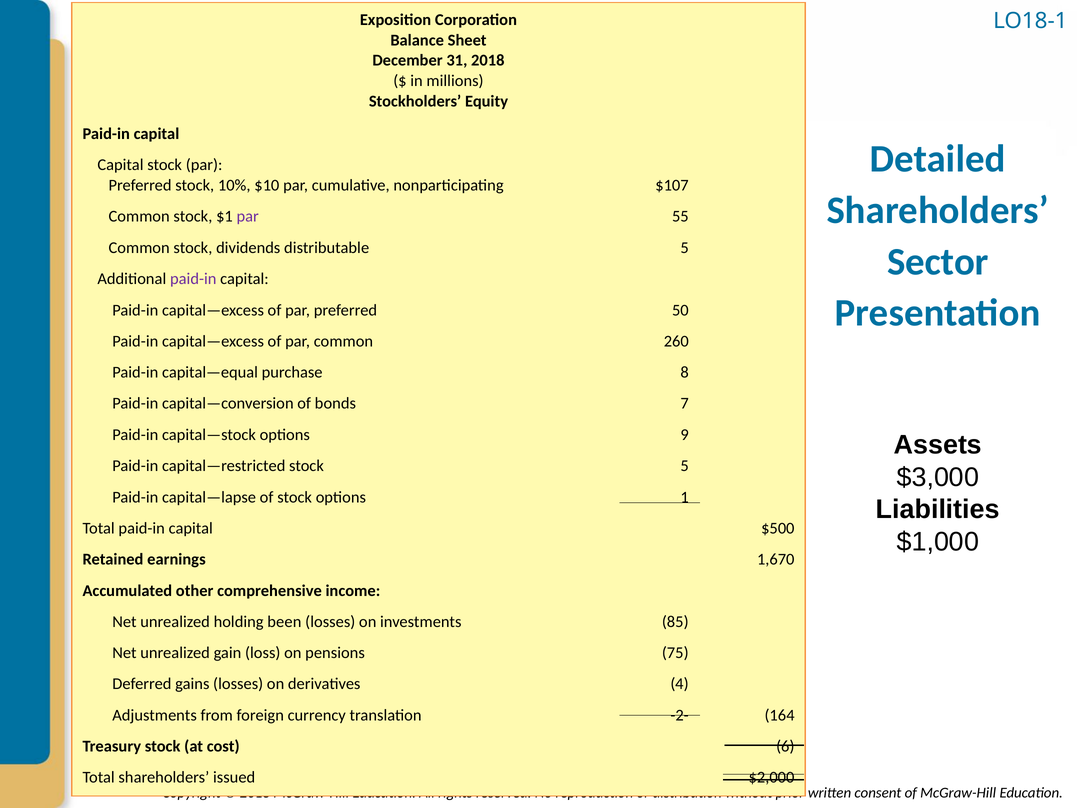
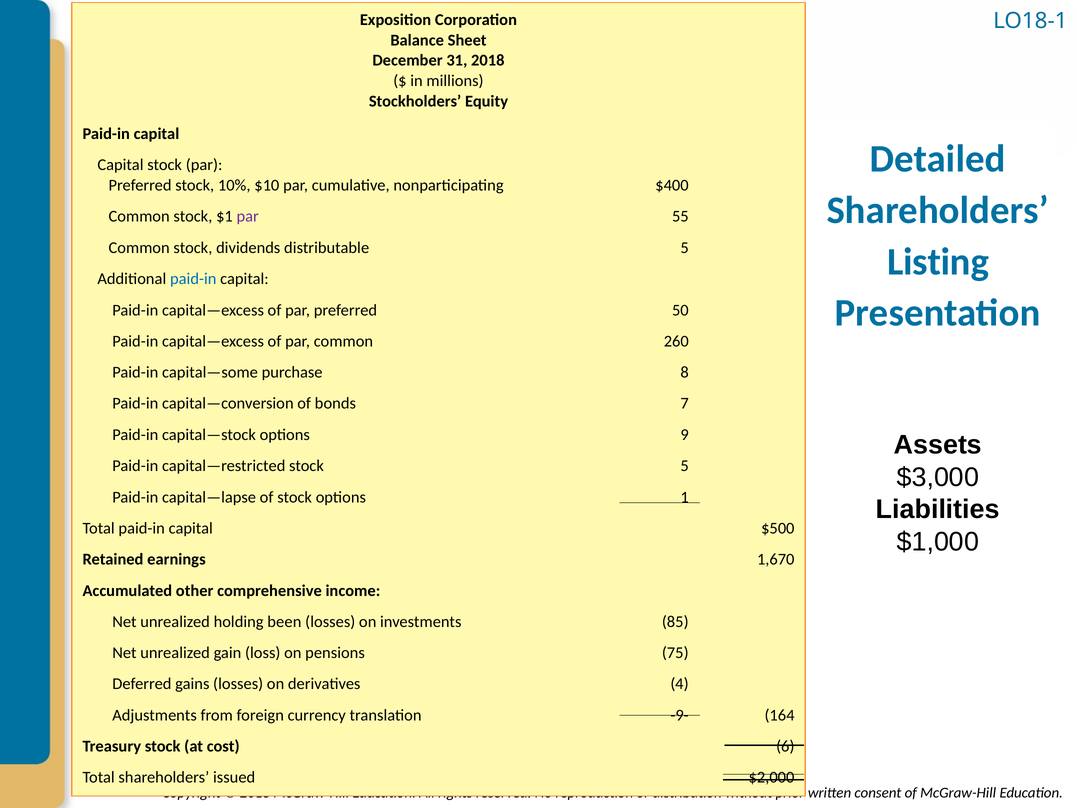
$107: $107 -> $400 (672, 185)
Sector: Sector -> Listing (938, 262)
paid-in colour: purple -> blue (193, 279)
capital—equal: capital—equal -> capital—some (210, 372)
-2-: -2- -> -9- (680, 715)
